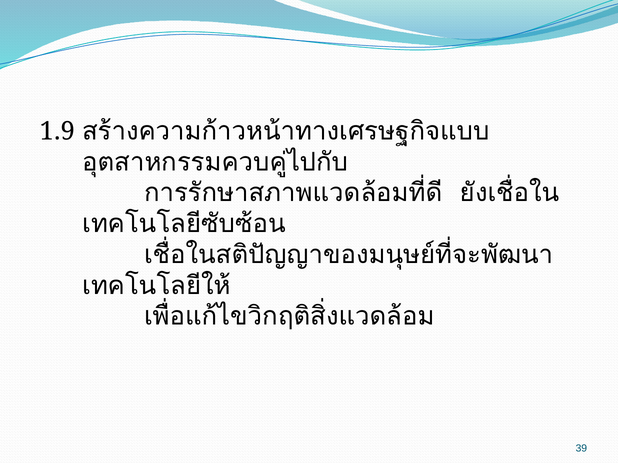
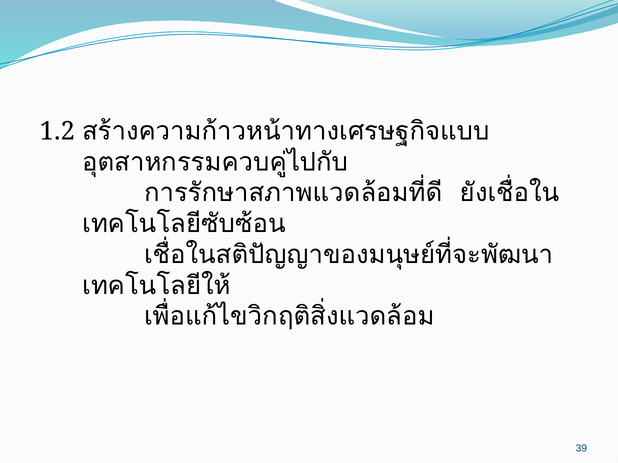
1.9: 1.9 -> 1.2 (57, 131)
